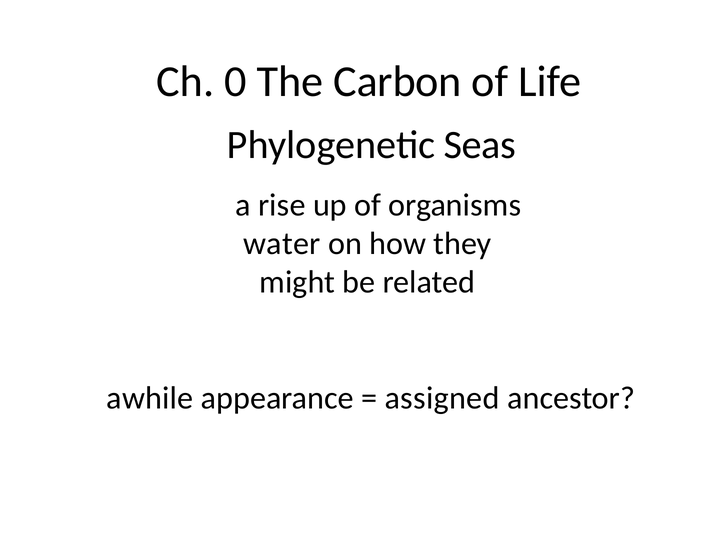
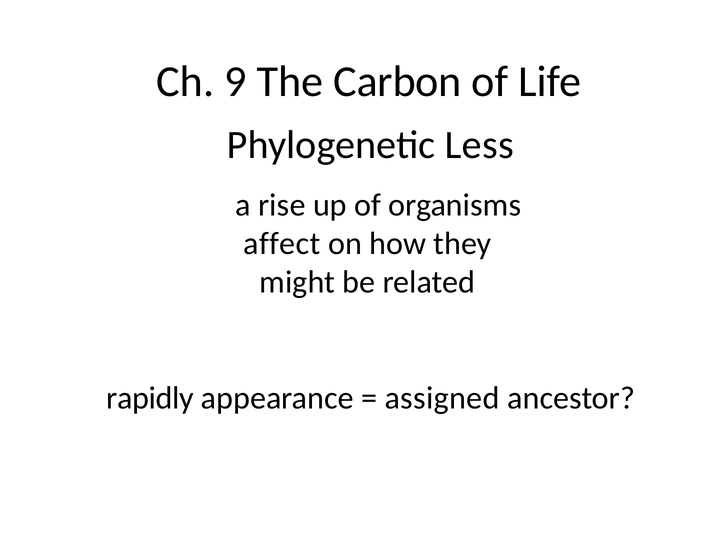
0: 0 -> 9 (235, 82)
Seas: Seas -> Less (479, 145)
water: water -> affect (282, 244)
awhile: awhile -> rapidly (150, 398)
